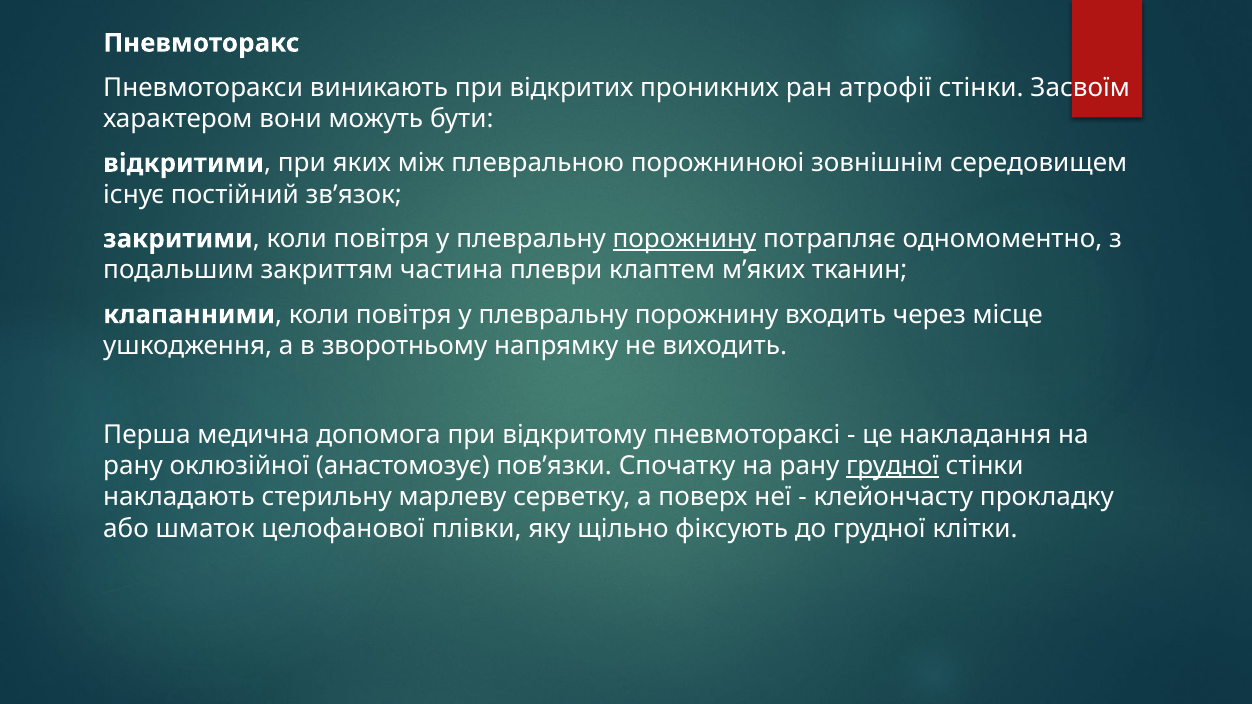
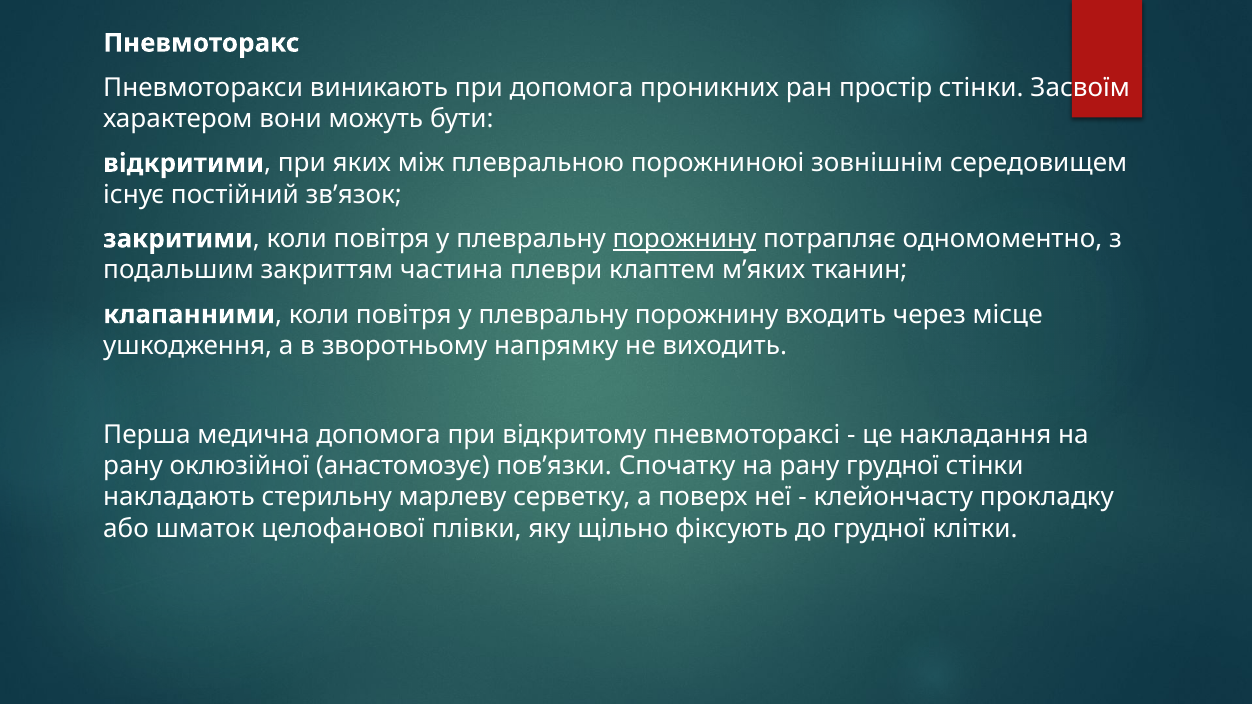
при відкритих: відкритих -> допомога (571, 87)
атрофії: атрофії -> простір (886, 87)
грудної underline: present -> none (893, 466)
